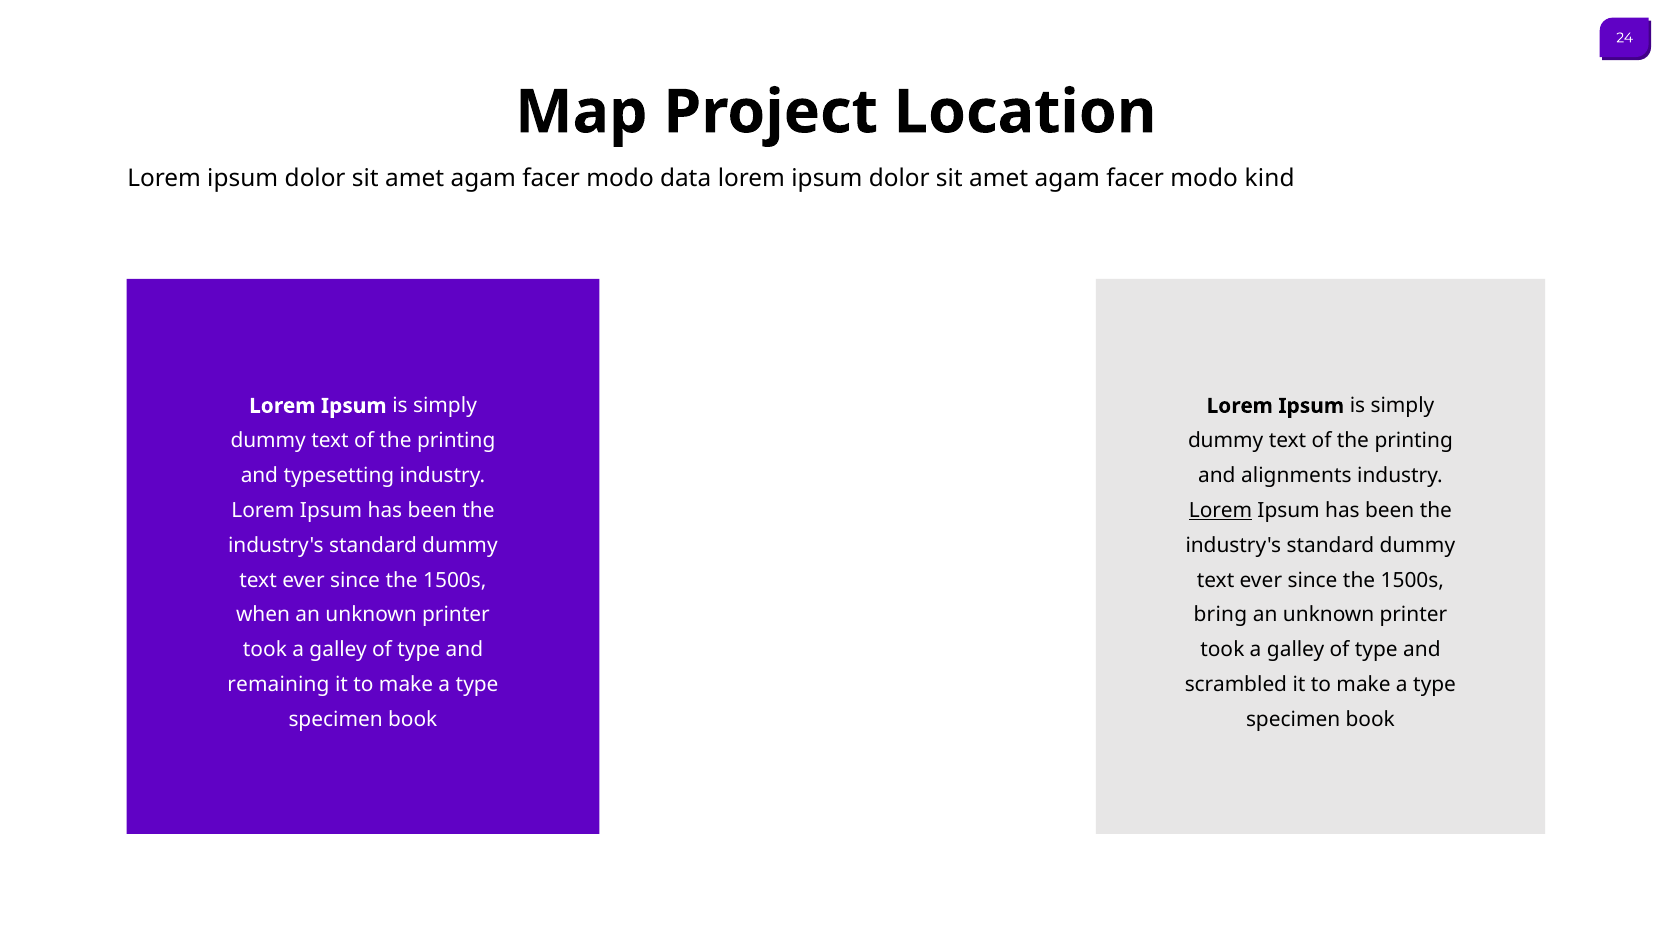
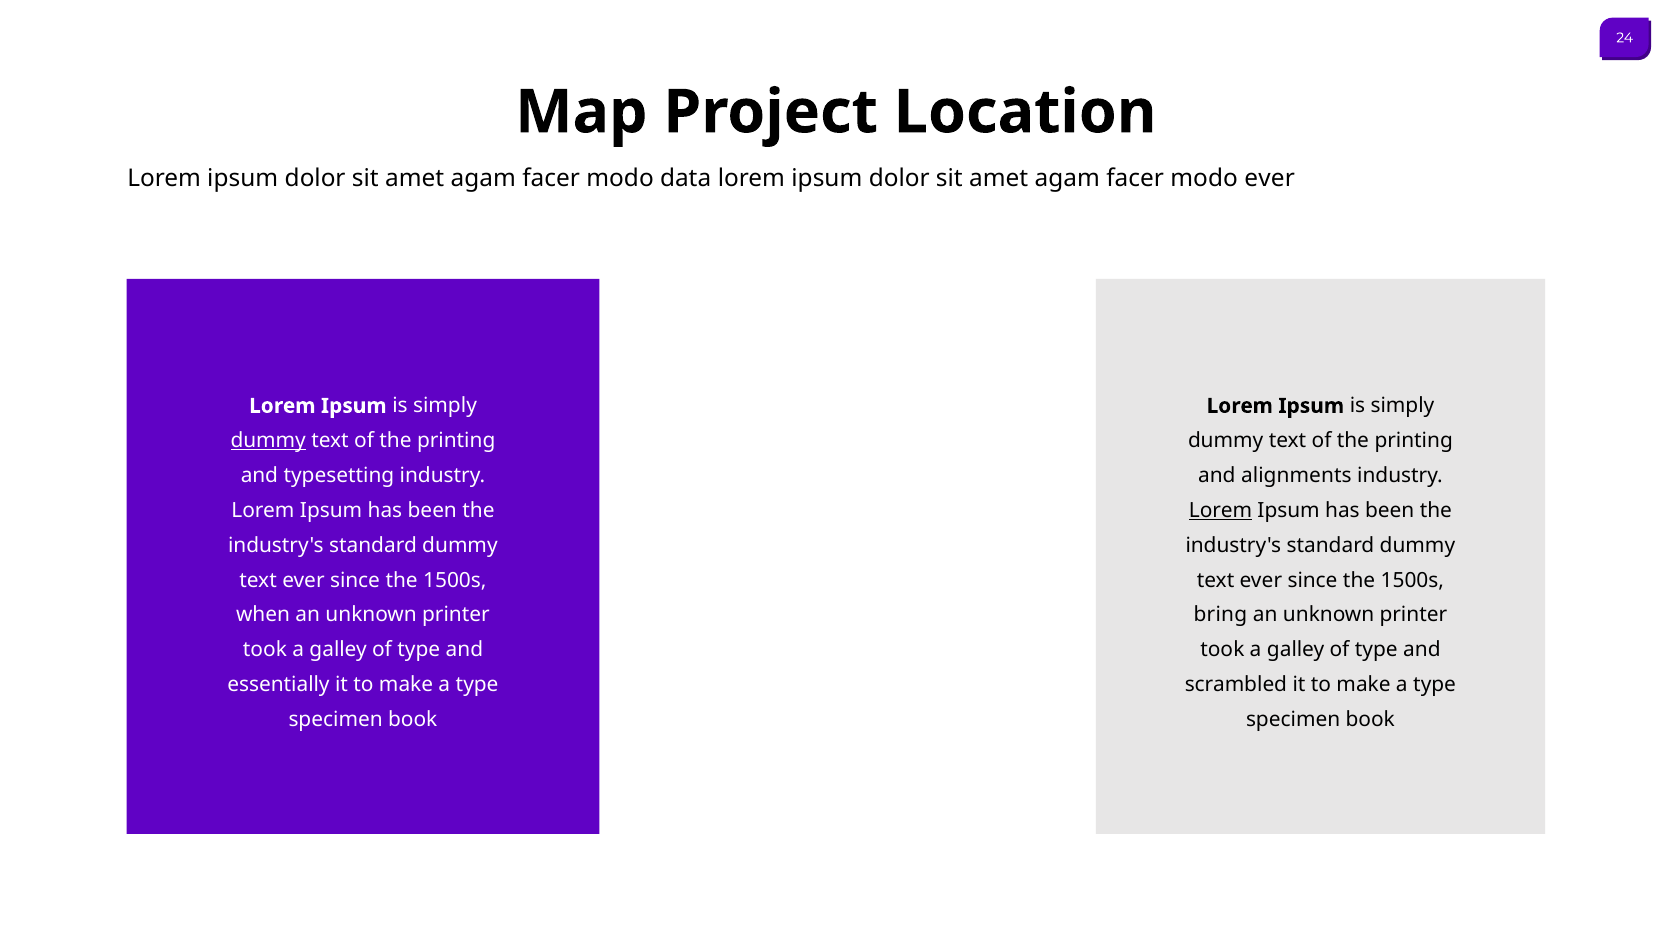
modo kind: kind -> ever (1270, 178)
dummy underline: none -> present (268, 440)
remaining: remaining -> essentially (279, 684)
